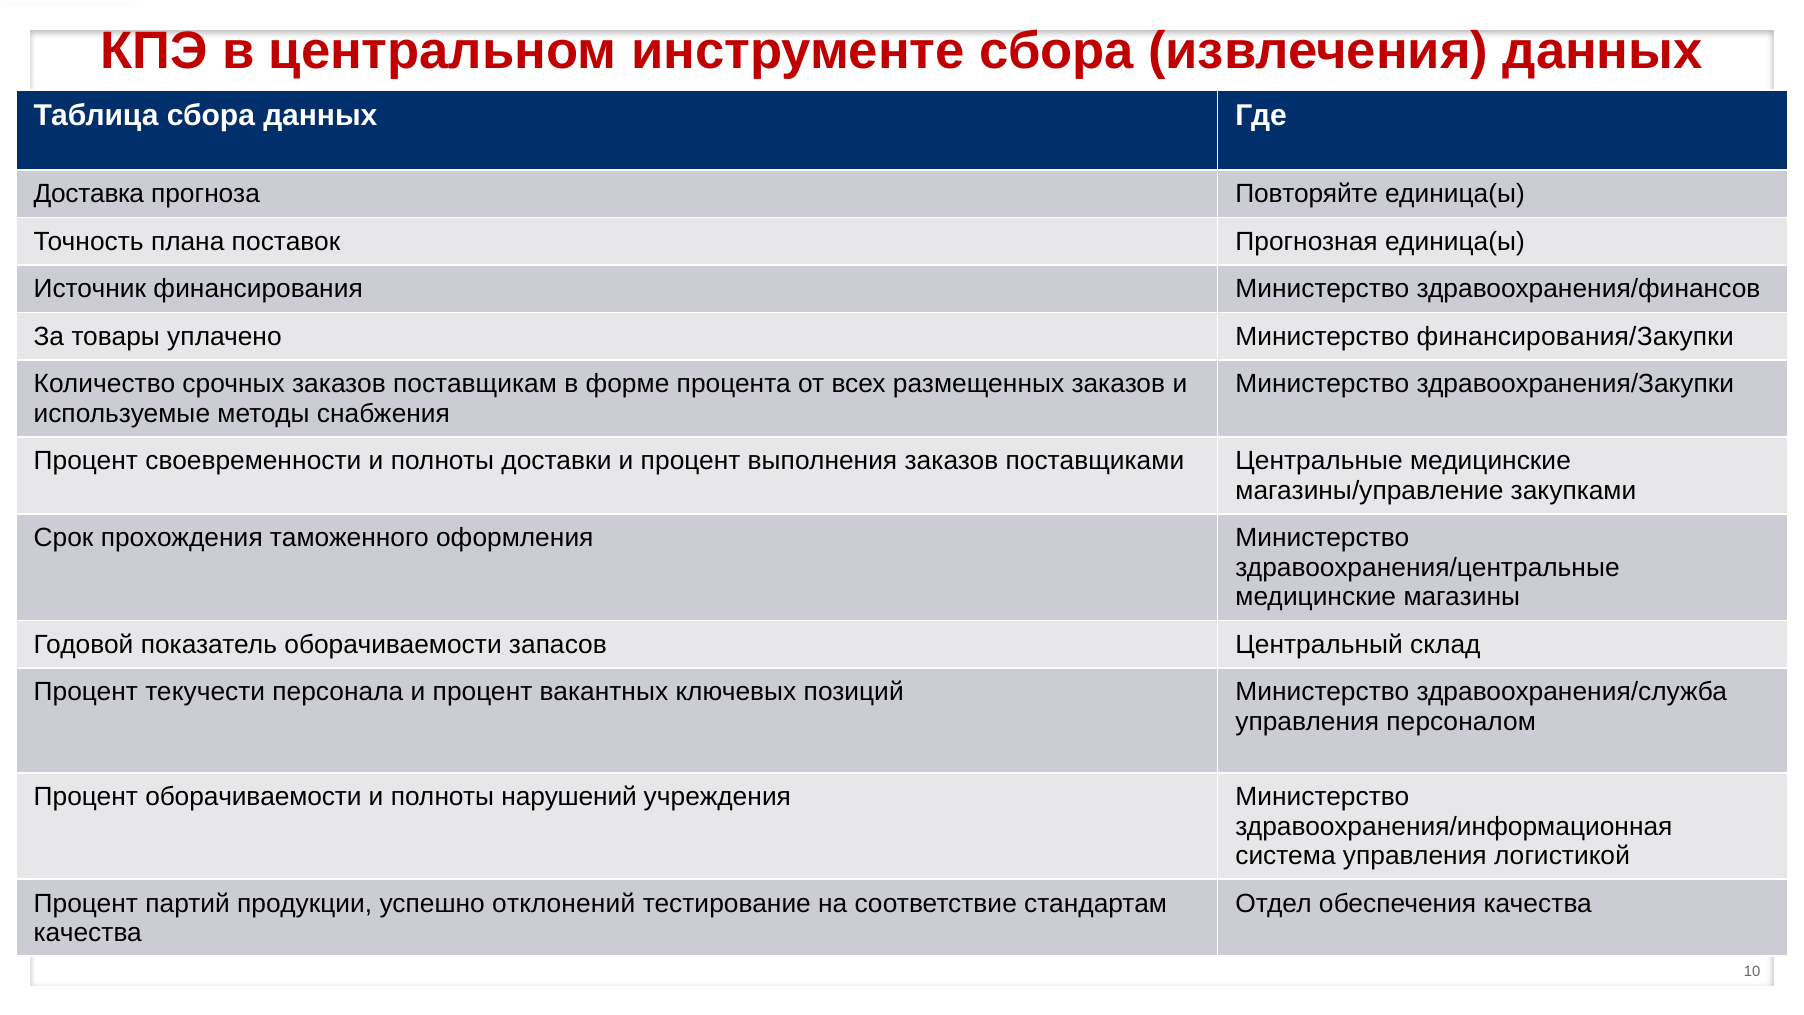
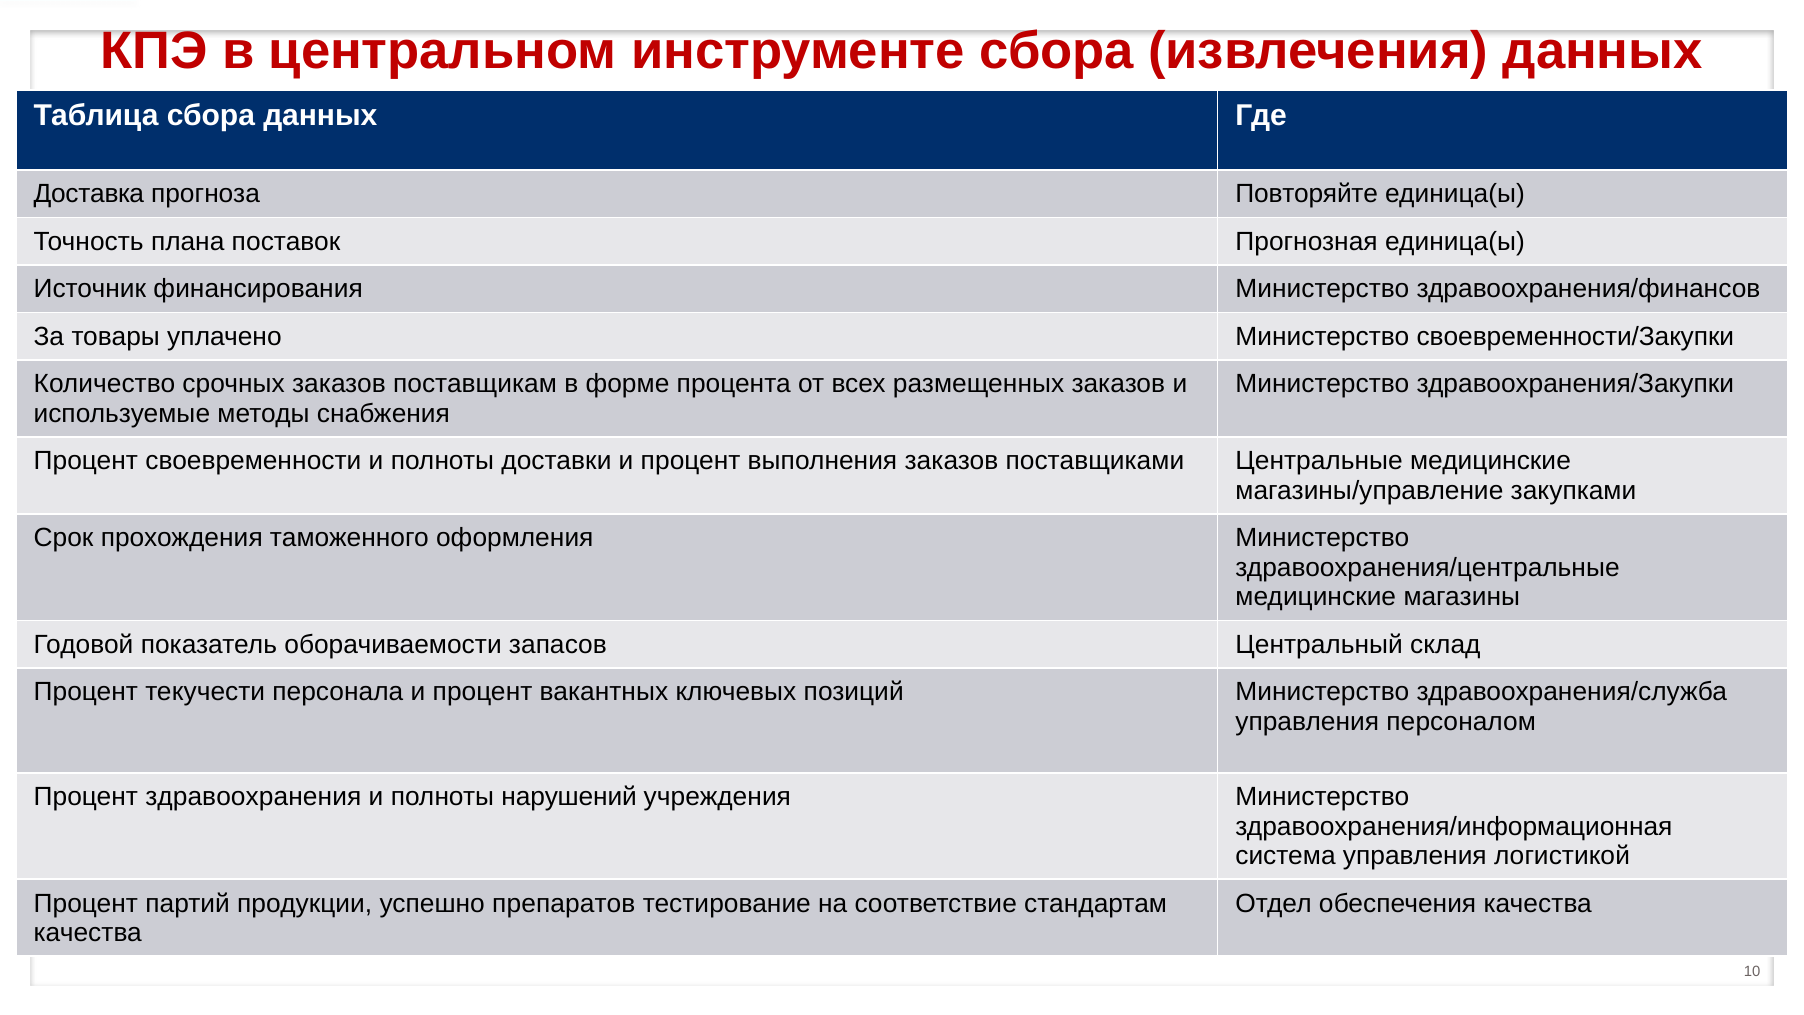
финансирования/Закупки: финансирования/Закупки -> своевременности/Закупки (1575, 337)
Процент оборачиваемости: оборачиваемости -> здравоохранения (253, 797)
отклонений: отклонений -> препаратов (564, 903)
